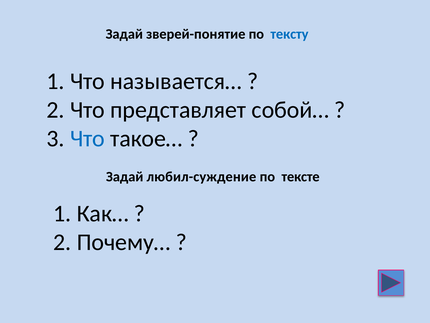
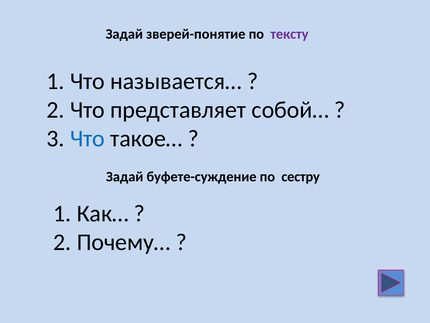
тексту colour: blue -> purple (289, 34)
любил-суждение: любил-суждение -> буфете-суждение (202, 176)
тексте: тексте -> сестру (301, 176)
